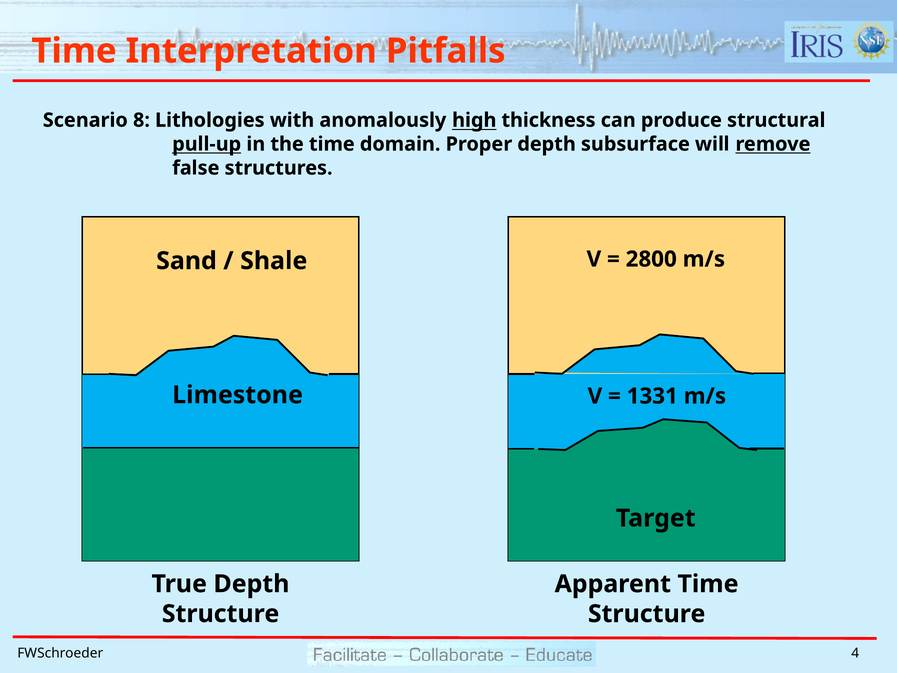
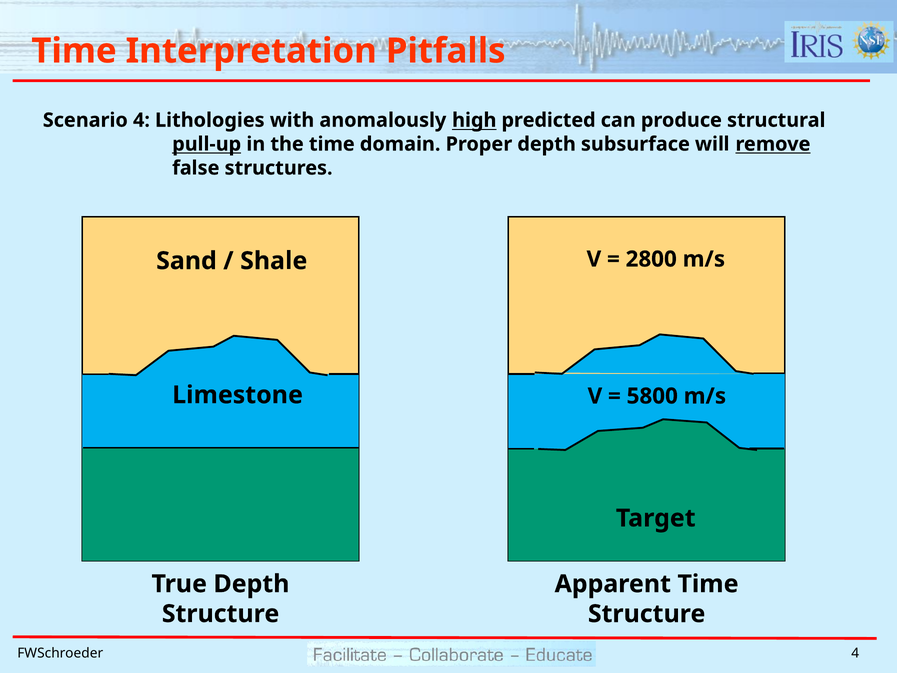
Scenario 8: 8 -> 4 (141, 120)
thickness: thickness -> predicted (549, 120)
1331: 1331 -> 5800 (652, 396)
